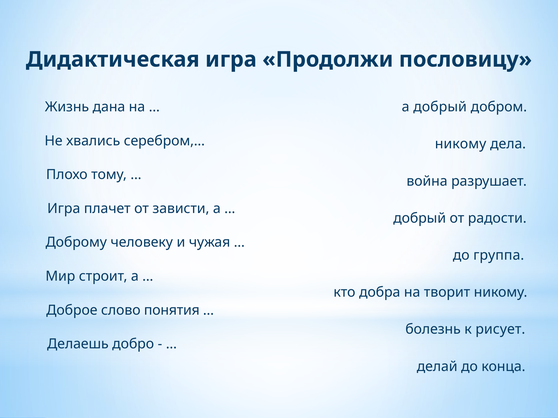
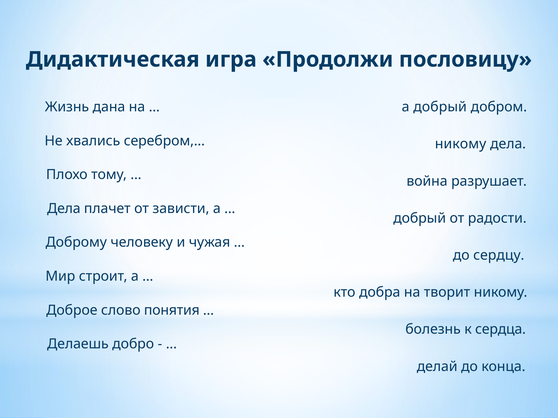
Игра: Игра -> Дела (64, 209)
группа: группа -> сердцу (499, 256)
рисует: рисует -> сердца (501, 330)
